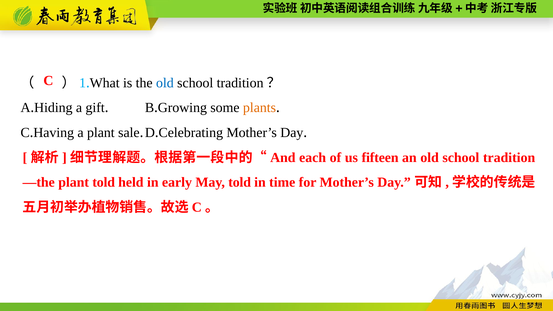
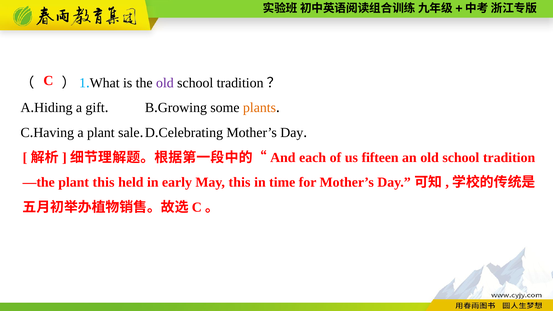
old colour: blue -> purple (165, 83)
plant told: told -> this (104, 182)
May told: told -> this (240, 182)
